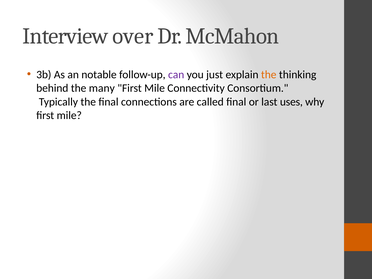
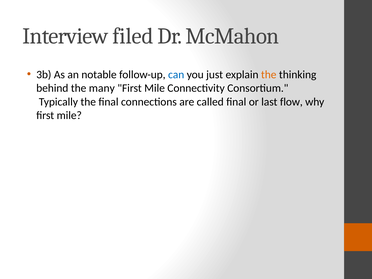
over: over -> filed (133, 36)
can colour: purple -> blue (176, 75)
uses: uses -> flow (291, 102)
